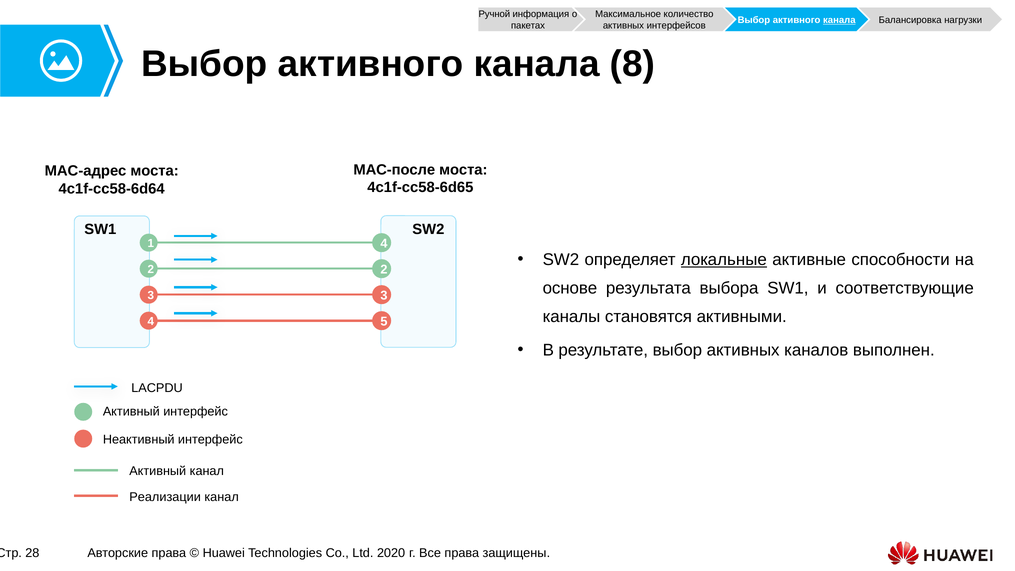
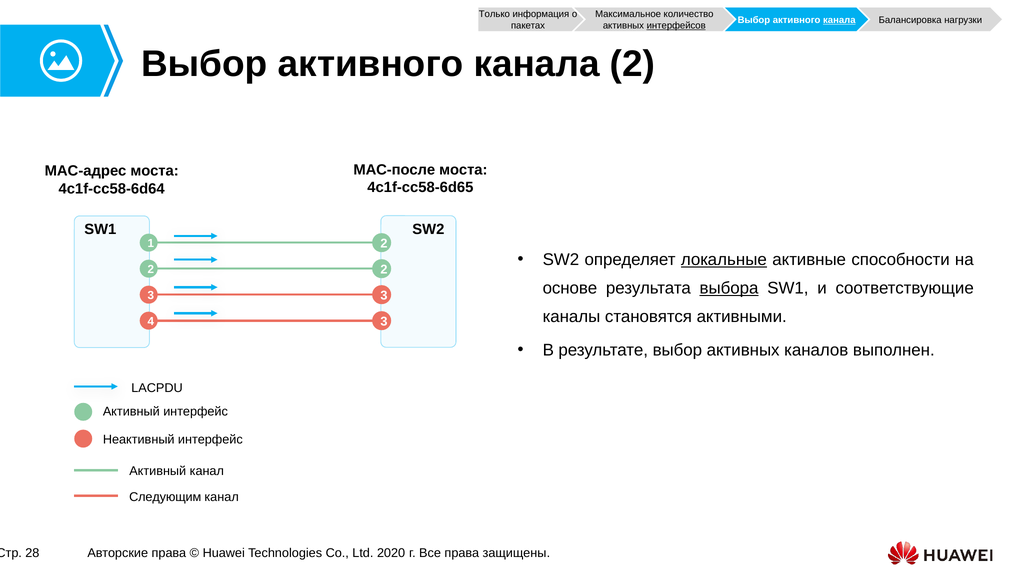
Ручной: Ручной -> Только (494, 14)
интерфейсов underline: none -> present (676, 26)
канала 8: 8 -> 2 (633, 64)
1 4: 4 -> 2 (384, 243)
выбора underline: none -> present (729, 288)
4 5: 5 -> 3 (384, 321)
Реализации: Реализации -> Следующим (165, 497)
